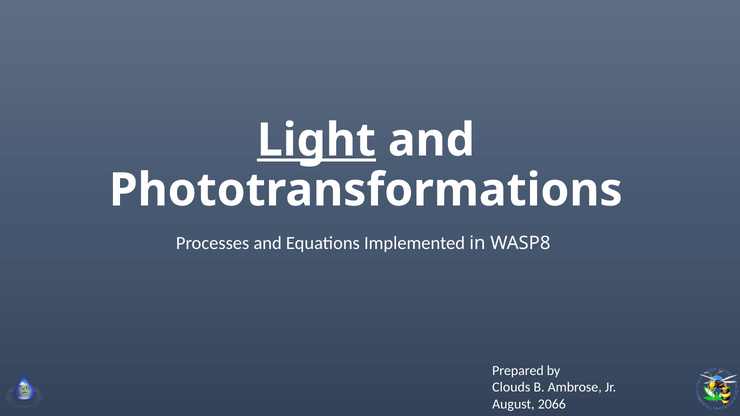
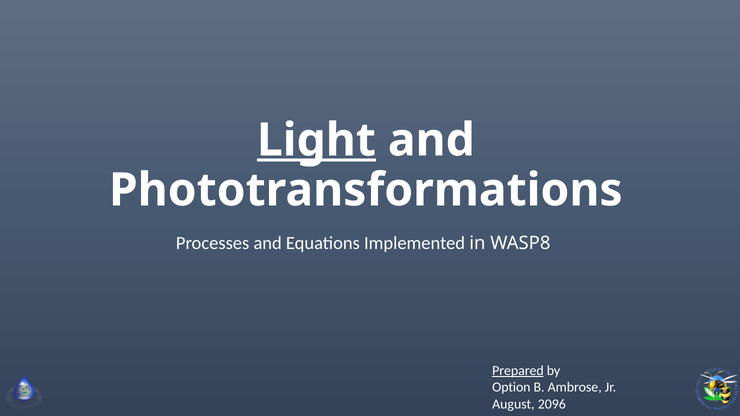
Prepared underline: none -> present (518, 371)
Clouds: Clouds -> Option (511, 388)
2066: 2066 -> 2096 (552, 404)
